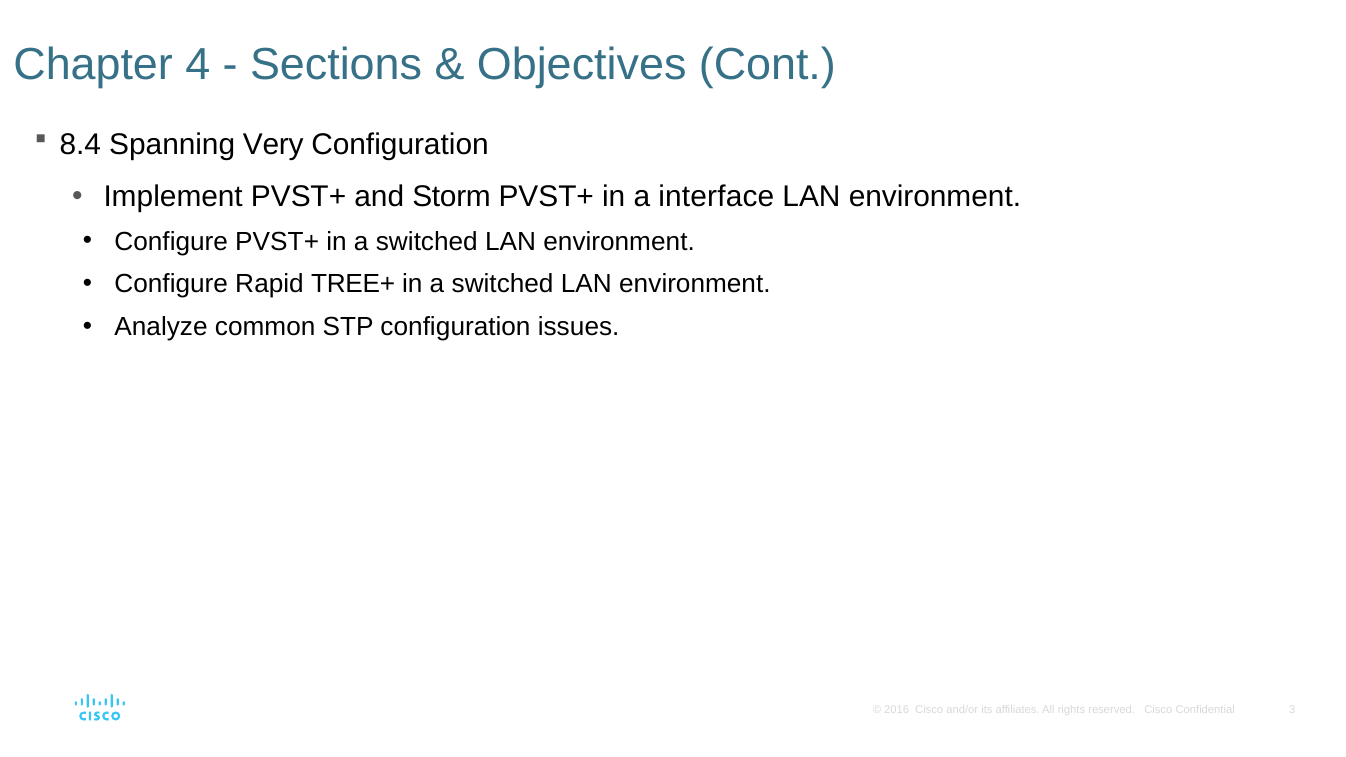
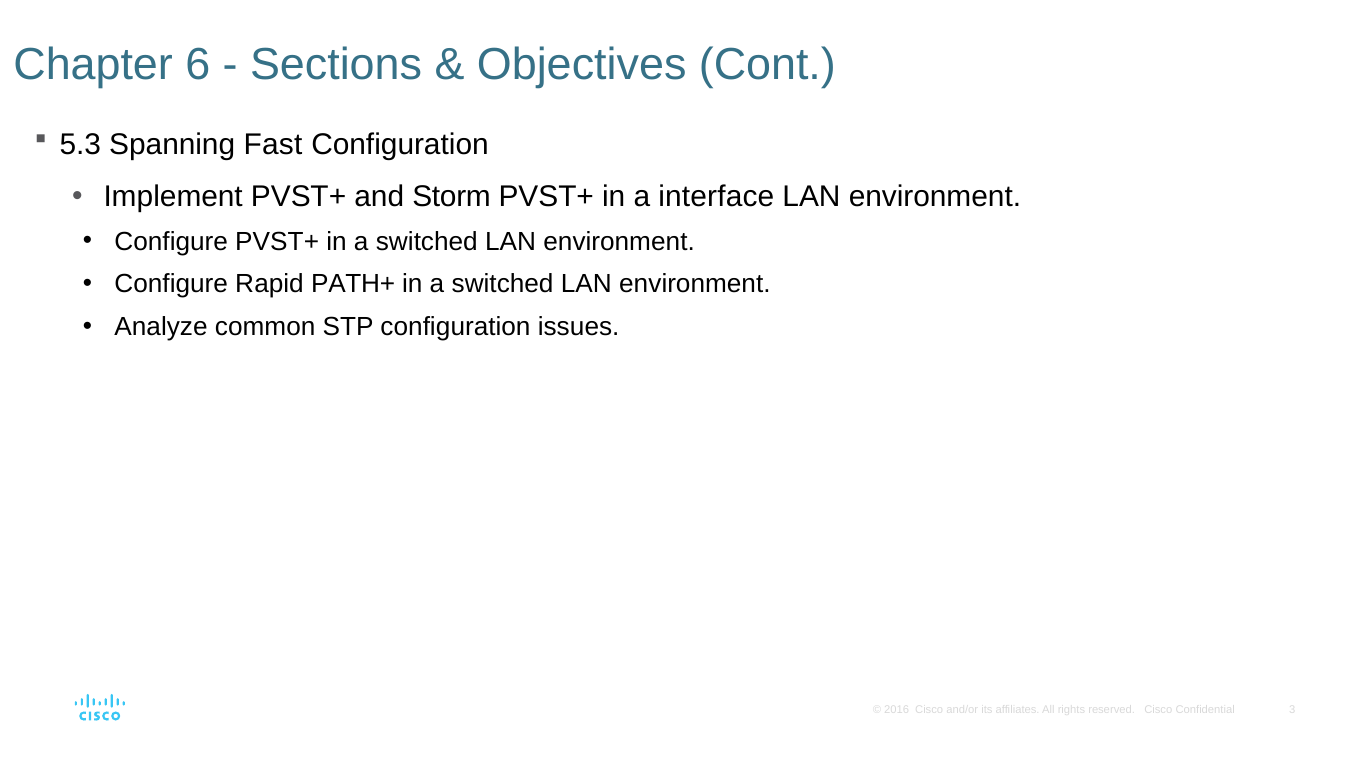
4: 4 -> 6 (198, 65)
8.4: 8.4 -> 5.3 (80, 144)
Very: Very -> Fast (273, 144)
TREE+: TREE+ -> PATH+ (353, 284)
